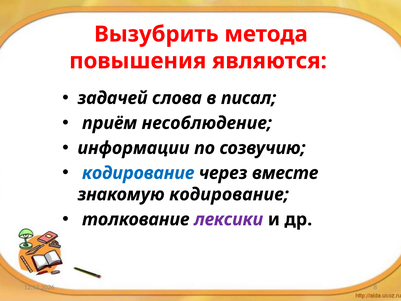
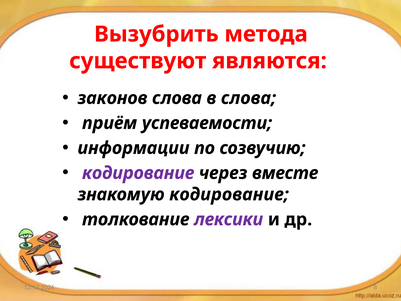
повышения: повышения -> существуют (138, 61)
задачей: задачей -> законов (112, 98)
в писал: писал -> слова (249, 98)
несоблюдение: несоблюдение -> успеваемости (207, 123)
кодирование colour: blue -> purple (138, 173)
